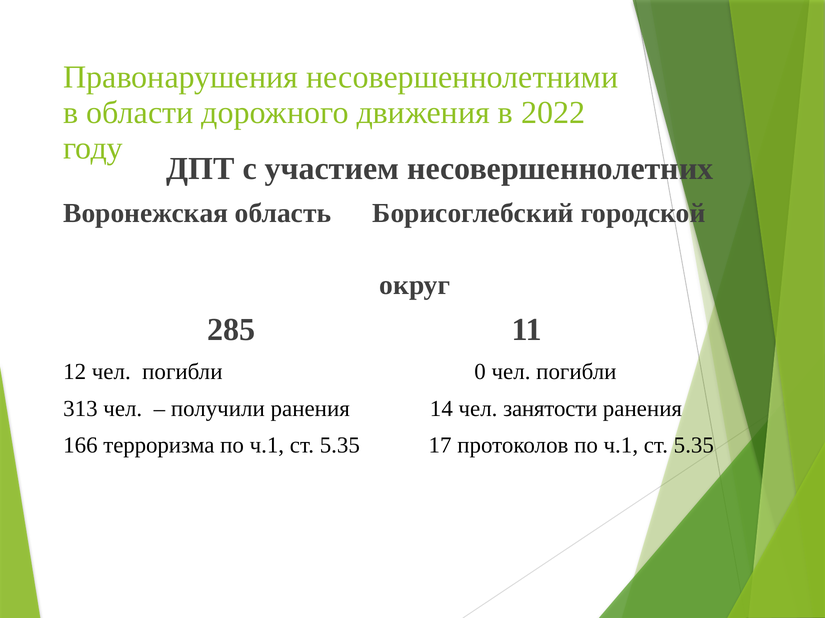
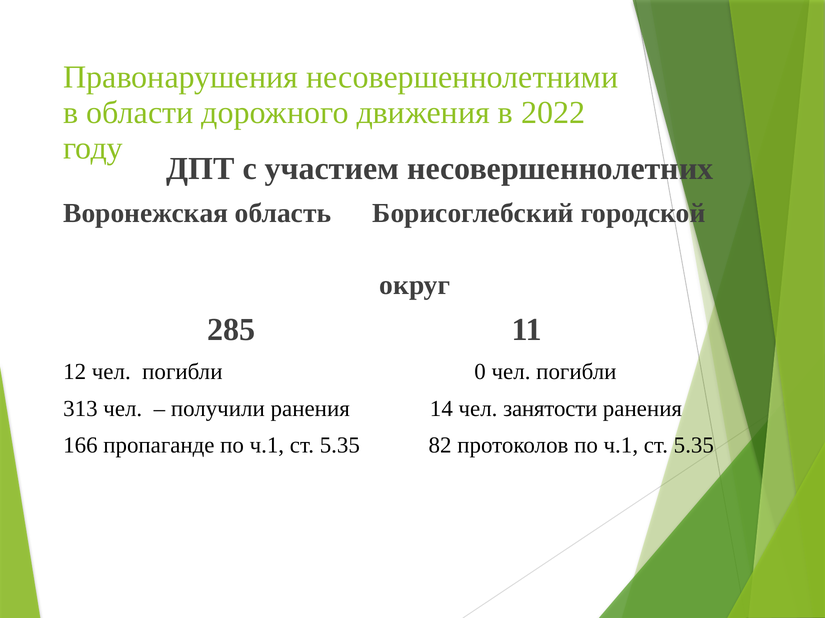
терроризма: терроризма -> пропаганде (159, 446)
17: 17 -> 82 (440, 446)
